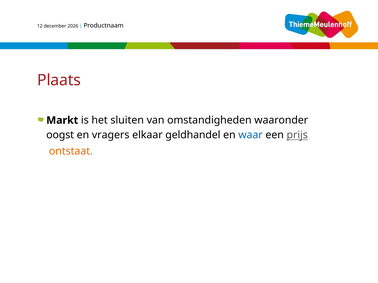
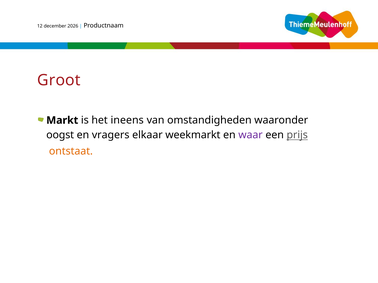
Plaats: Plaats -> Groot (59, 80)
sluiten: sluiten -> ineens (127, 120)
geldhandel: geldhandel -> weekmarkt (193, 135)
waar colour: blue -> purple (251, 135)
